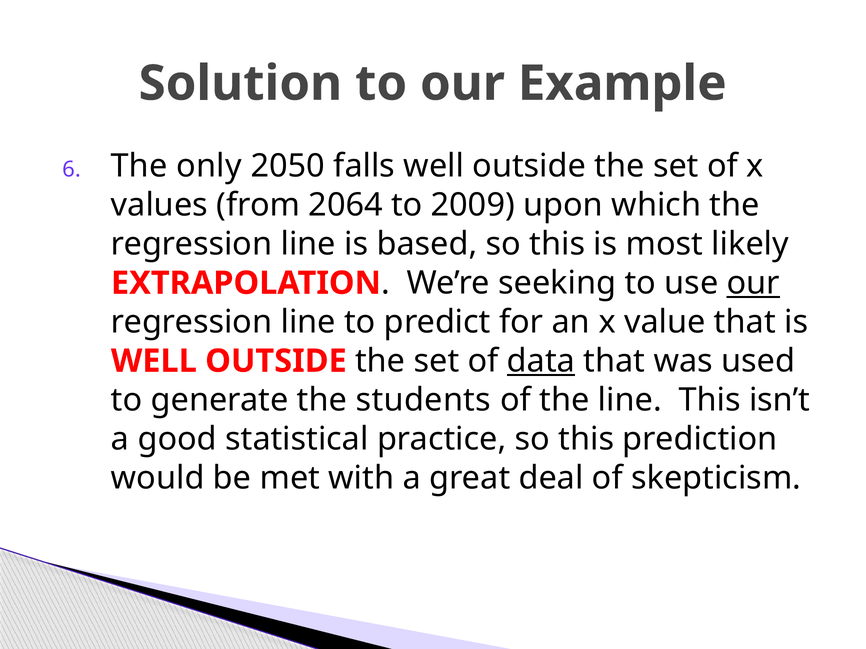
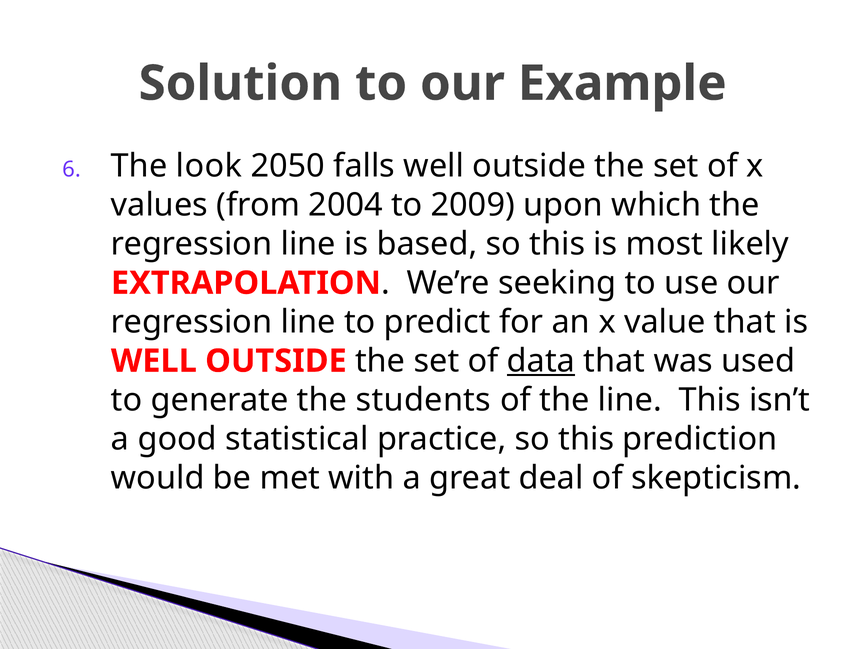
only: only -> look (209, 166)
2064: 2064 -> 2004 (346, 205)
our underline: present -> none (753, 283)
